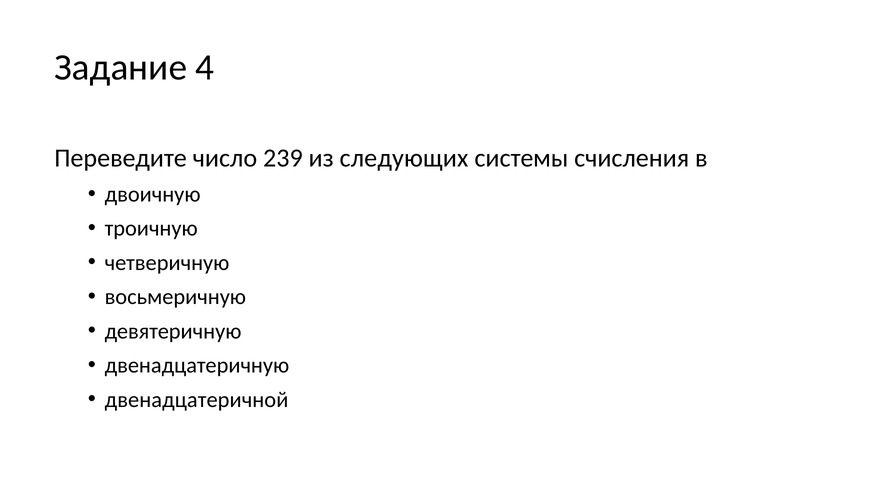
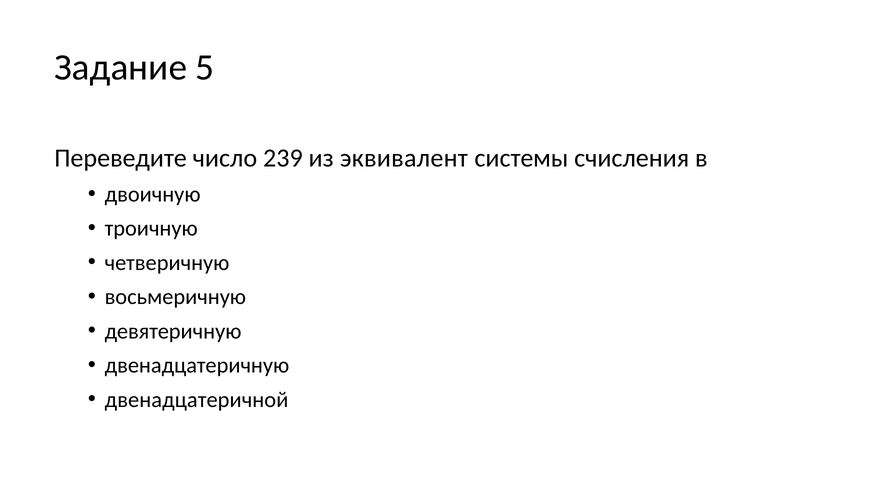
4: 4 -> 5 (205, 67)
следующих: следующих -> эквивалент (404, 158)
